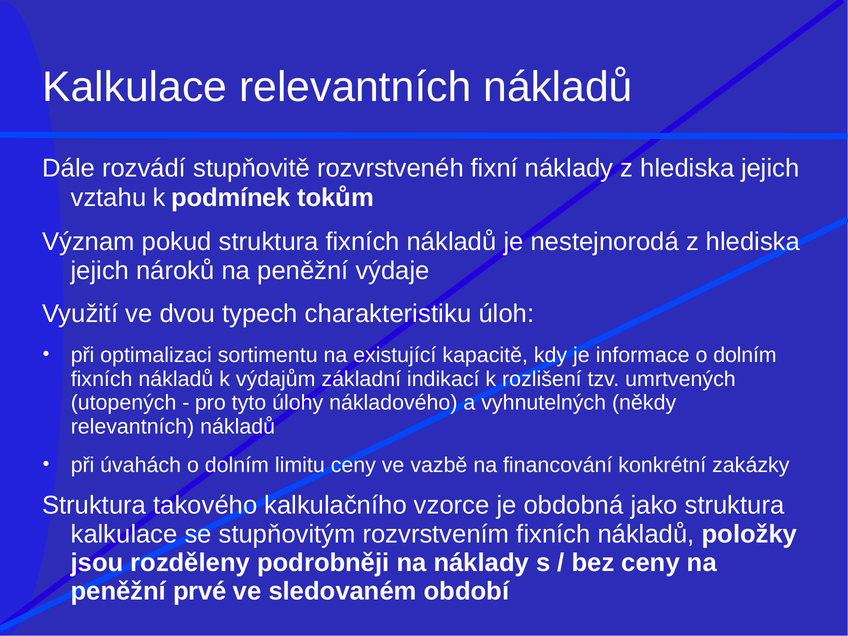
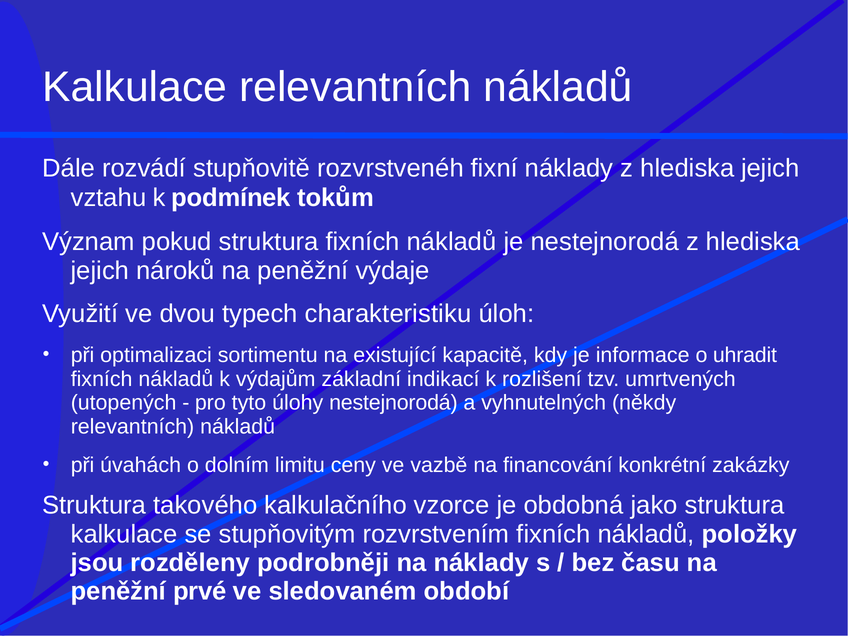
informace o dolním: dolním -> uhradit (745, 355)
úlohy nákladového: nákladového -> nestejnorodá (393, 403)
bez ceny: ceny -> času (651, 563)
